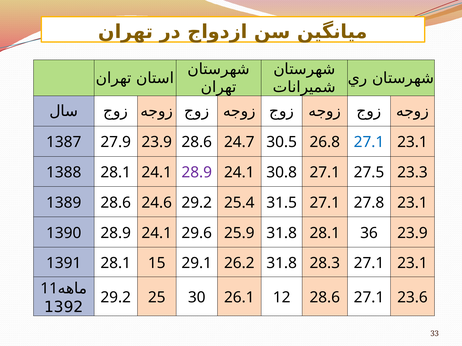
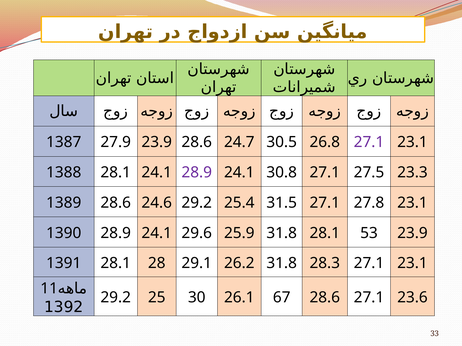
27.1 colour: blue -> purple (369, 142)
36: 36 -> 53 (369, 233)
15: 15 -> 28 (157, 263)
12: 12 -> 67 (282, 298)
